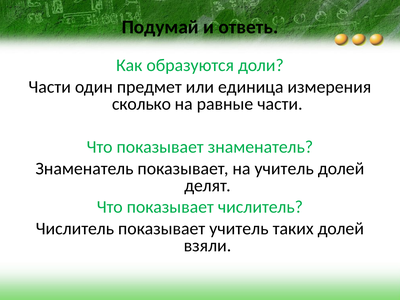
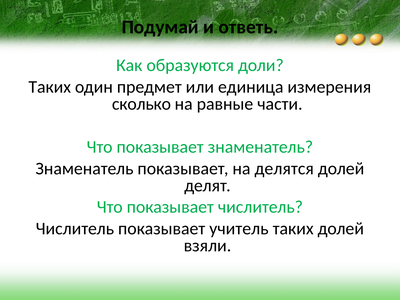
Части: Части -> Таких (50, 87)
на учитель: учитель -> делятся (284, 168)
